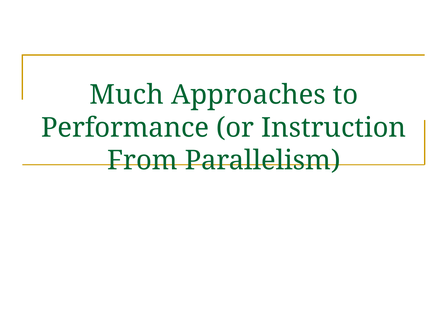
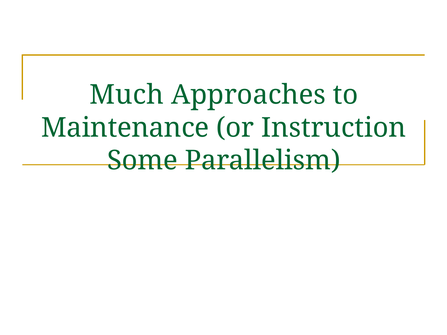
Performance: Performance -> Maintenance (125, 128)
From: From -> Some (142, 161)
